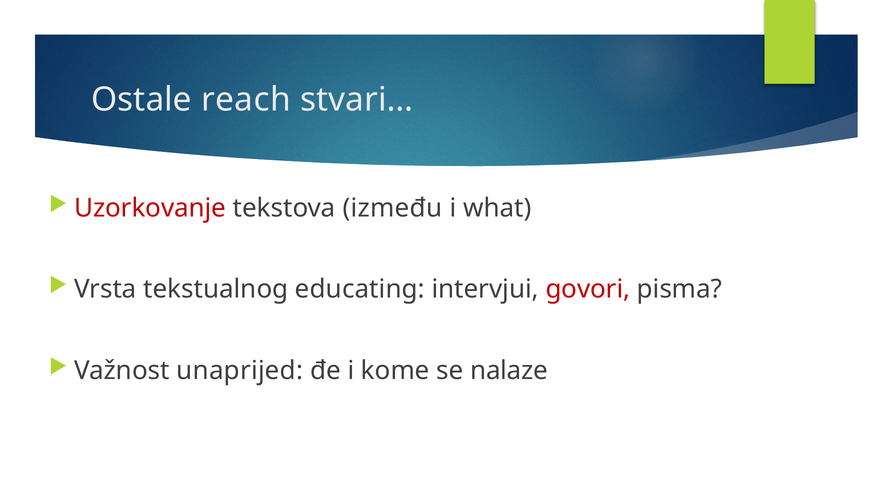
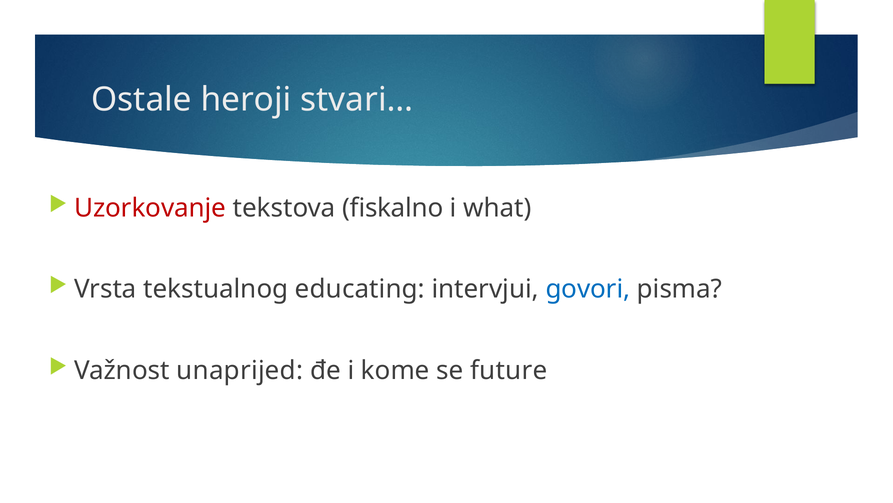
reach: reach -> heroji (246, 100)
između: između -> fiskalno (393, 208)
govori colour: red -> blue (588, 289)
nalaze: nalaze -> future (509, 370)
